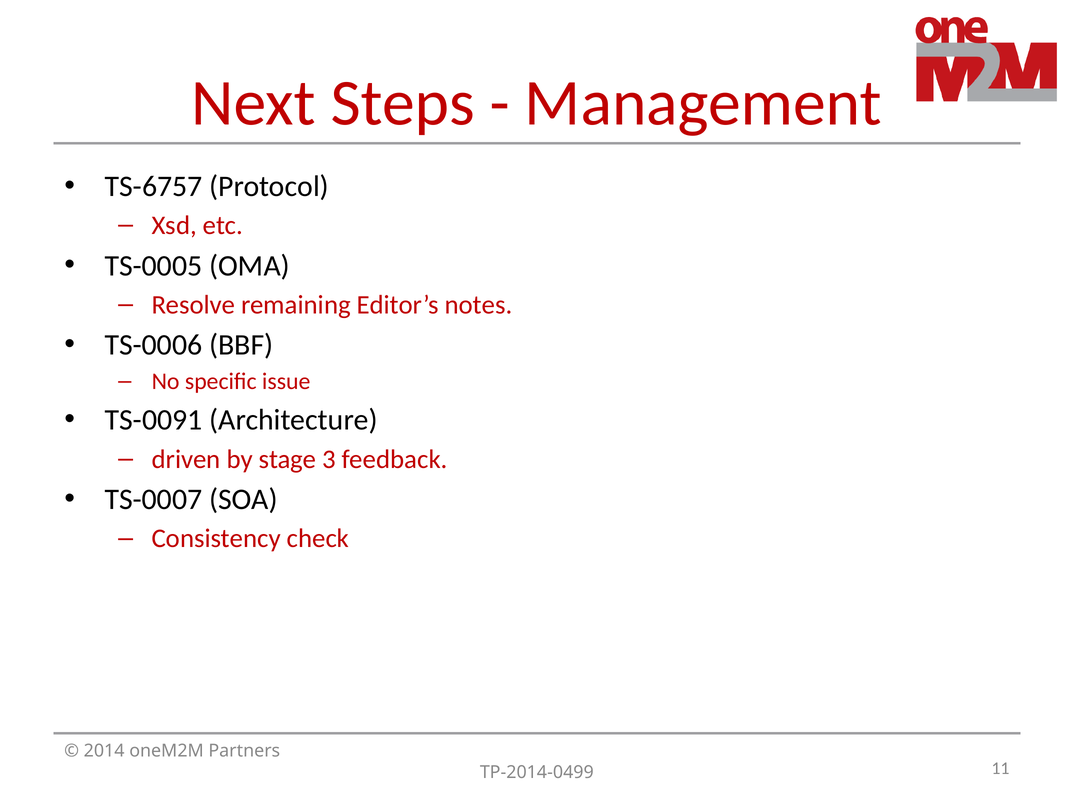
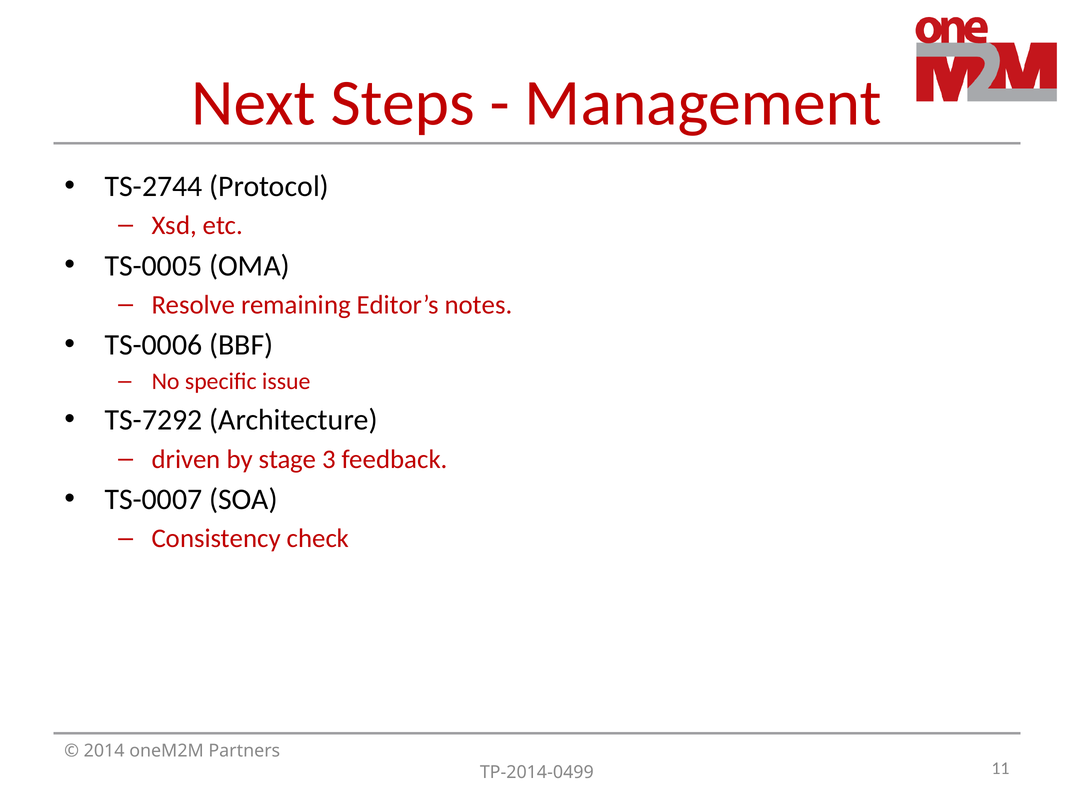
TS-6757: TS-6757 -> TS-2744 (154, 186)
TS-0091: TS-0091 -> TS-7292 (154, 420)
